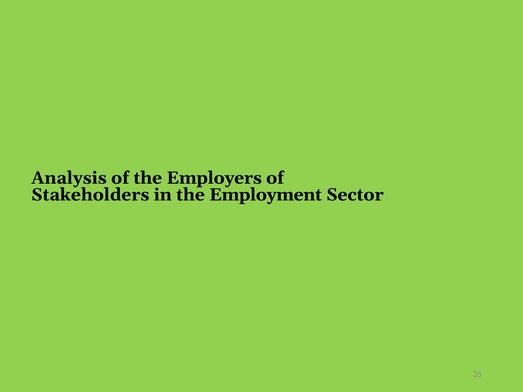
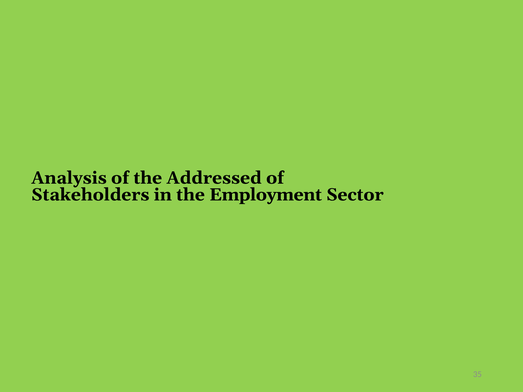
Employers: Employers -> Addressed (214, 178)
